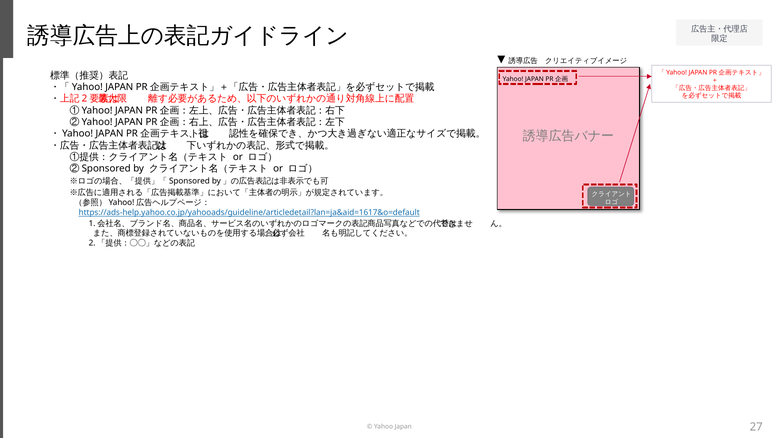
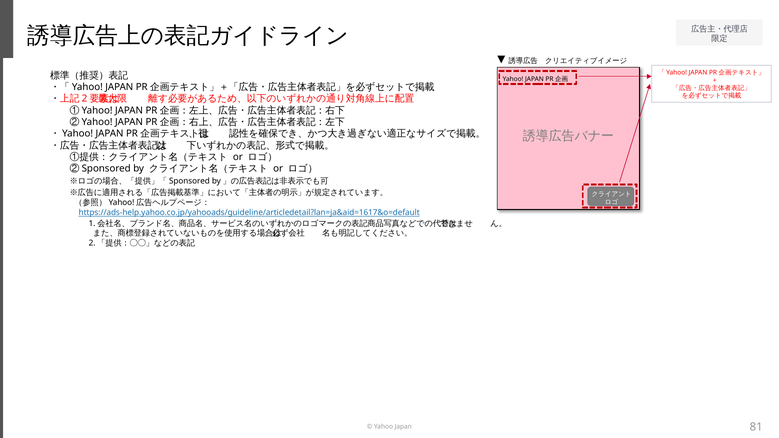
27: 27 -> 81 (756, 427)
